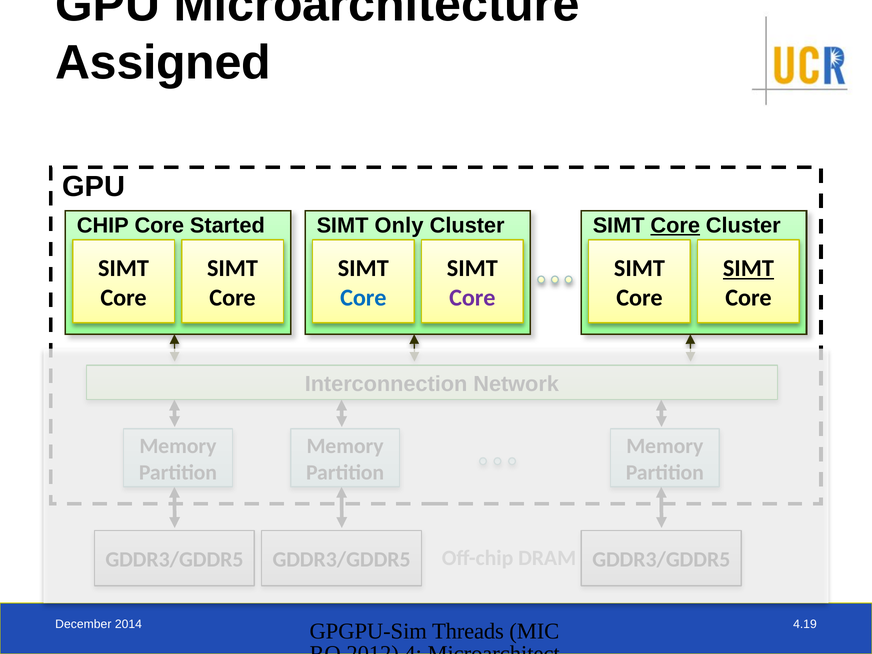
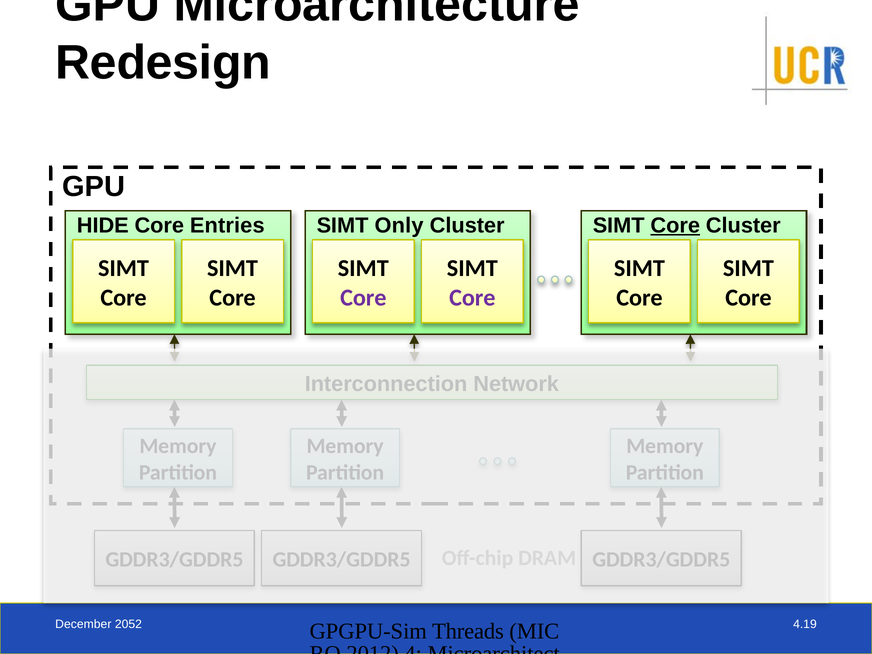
Assigned: Assigned -> Redesign (163, 63)
CHIP: CHIP -> HIDE (103, 225)
Started: Started -> Entries (227, 225)
SIMT underline: present -> none (748, 268)
Core colour: blue -> purple (363, 298)
2014: 2014 -> 2052 (128, 624)
